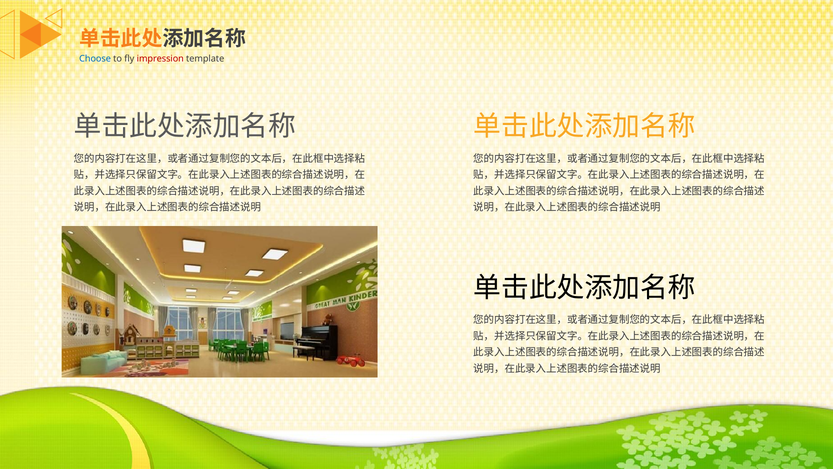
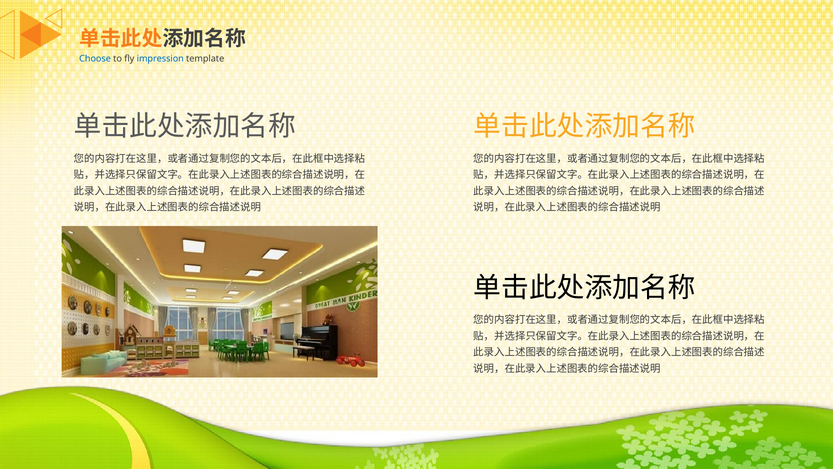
impression colour: red -> blue (160, 59)
